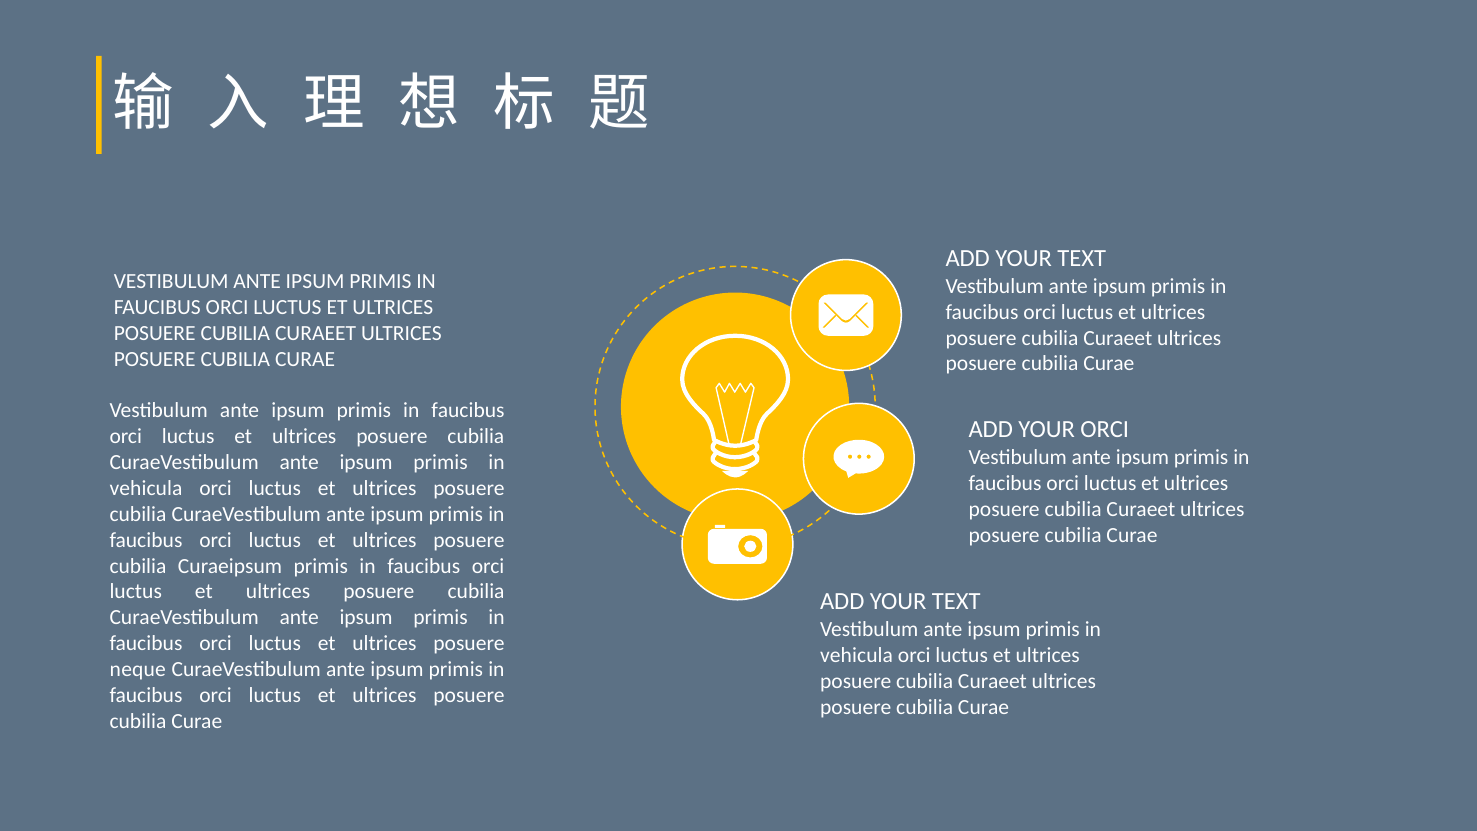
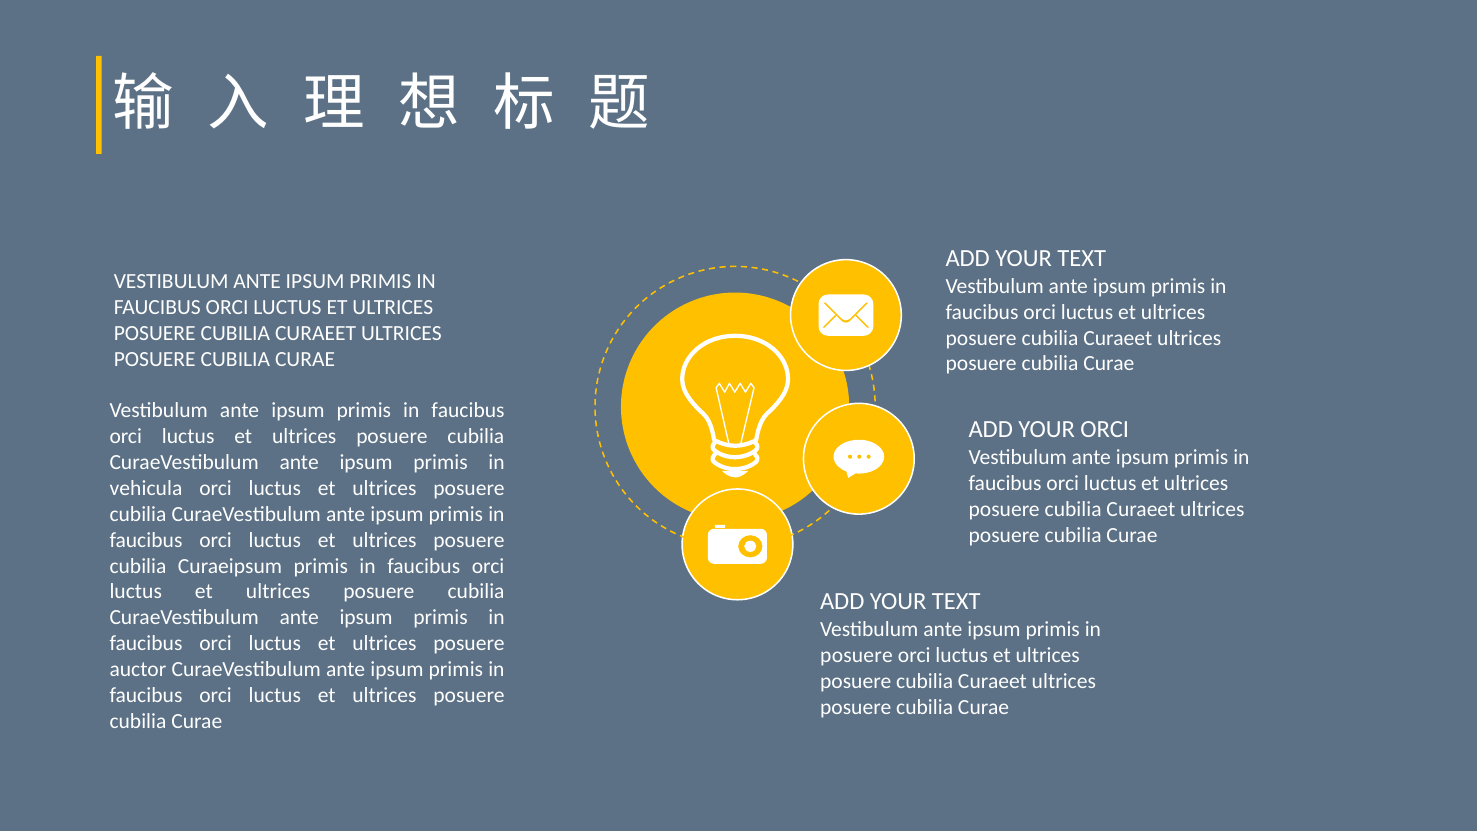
vehicula: vehicula -> posuere (857, 655)
neque: neque -> auctor (138, 669)
